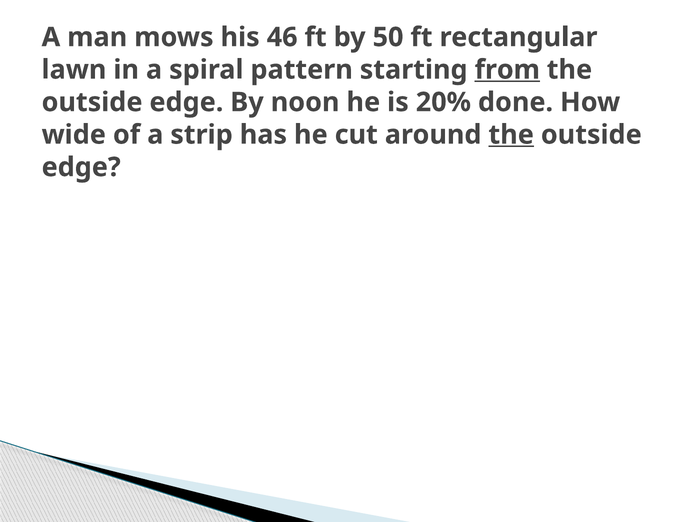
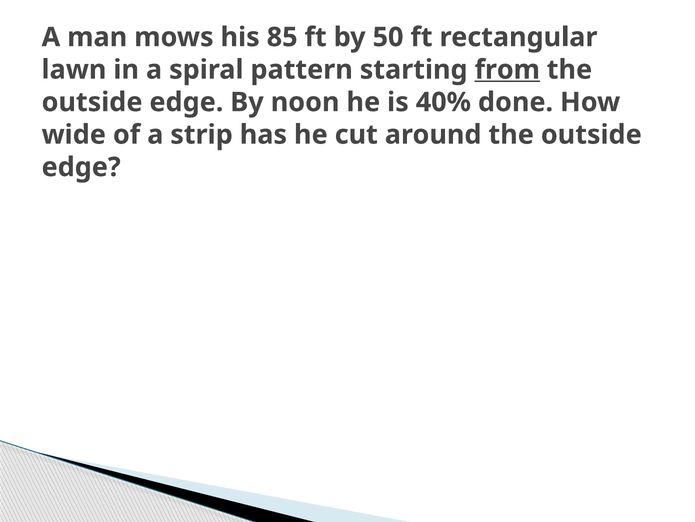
46: 46 -> 85 (282, 37)
20%: 20% -> 40% (443, 102)
the underline: present -> none (511, 135)
